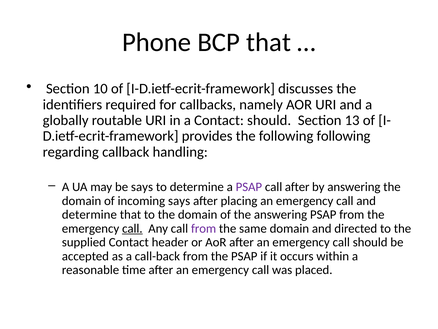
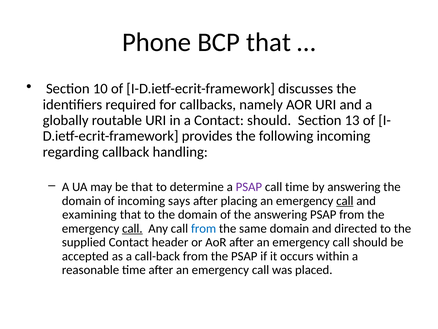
following following: following -> incoming (344, 136)
be says: says -> that (142, 187)
call after: after -> time (297, 187)
call underline: none -> present (345, 201)
determine: determine -> examining (89, 214)
from colour: purple -> blue (204, 228)
